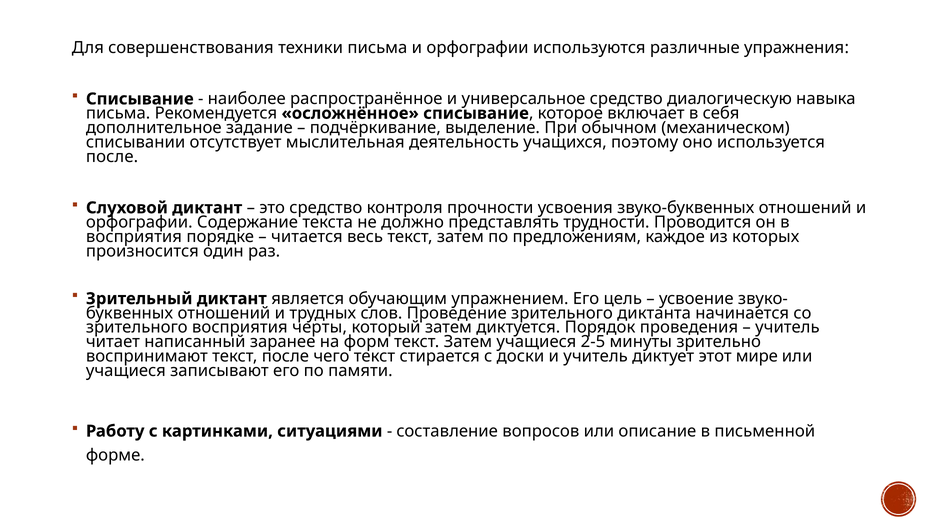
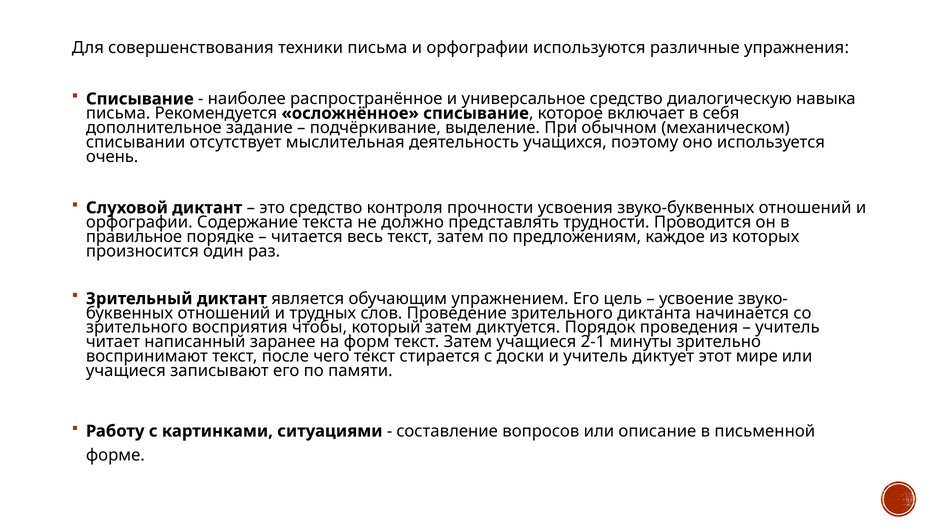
после: после -> очень (112, 157)
восприятия: восприятия -> правильное (134, 237)
черты: черты -> чтобы (320, 327)
2-5: 2-5 -> 2-1 (593, 342)
